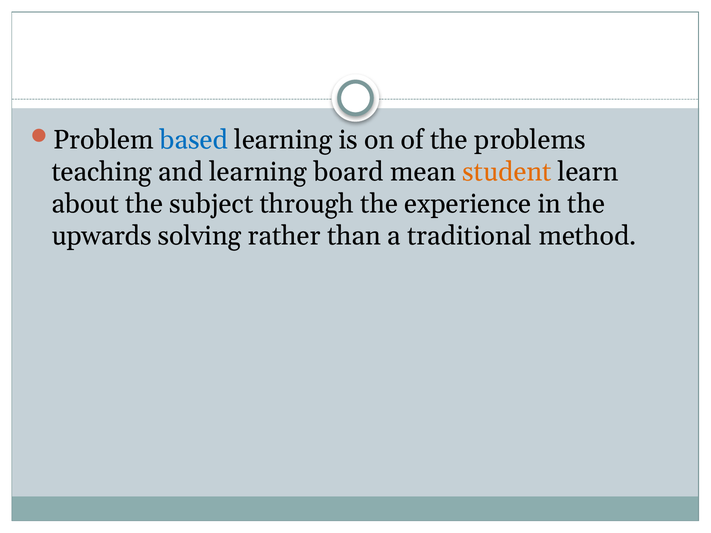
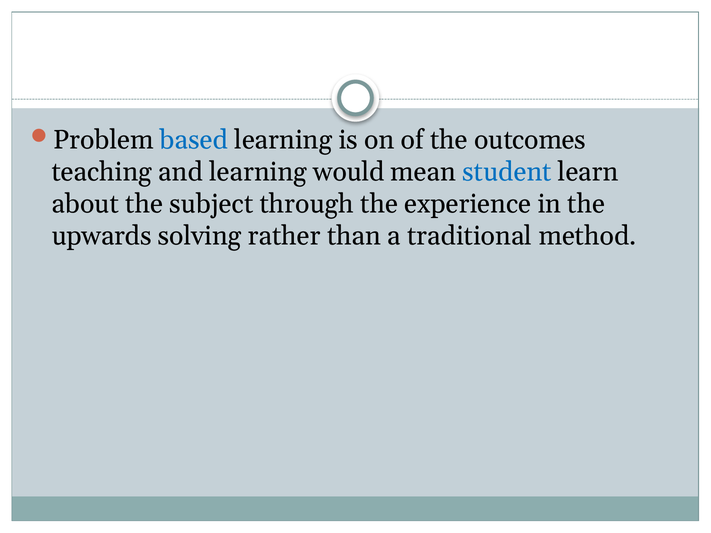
problems: problems -> outcomes (530, 140)
board: board -> would (349, 172)
student colour: orange -> blue (507, 172)
